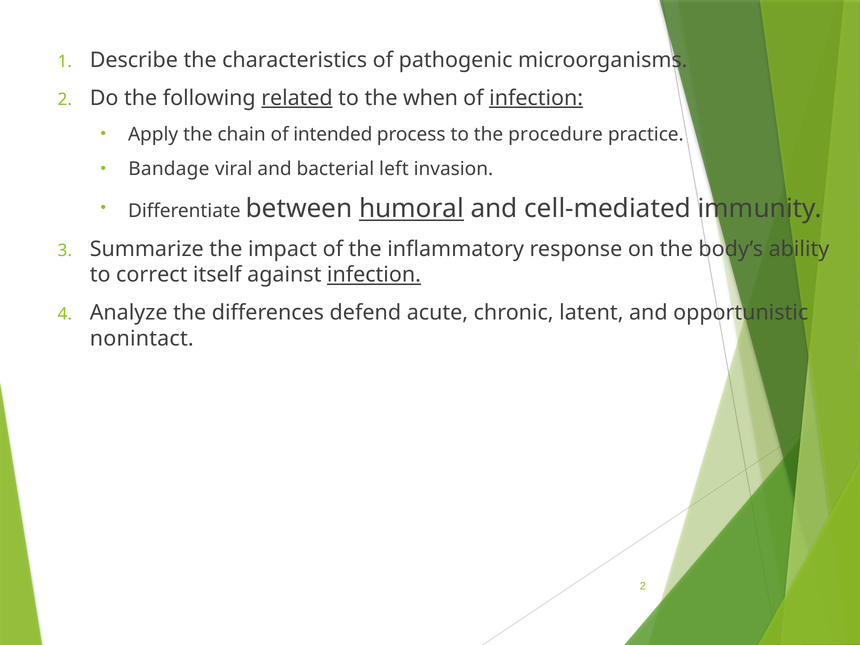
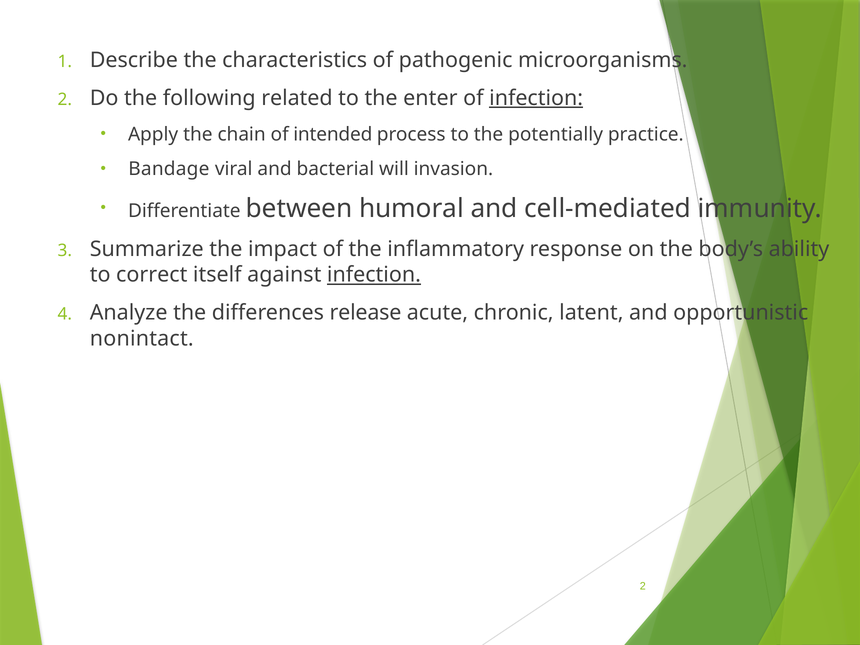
related underline: present -> none (297, 98)
when: when -> enter (430, 98)
procedure: procedure -> potentially (556, 134)
left: left -> will (394, 169)
humoral underline: present -> none (412, 209)
defend: defend -> release (365, 313)
